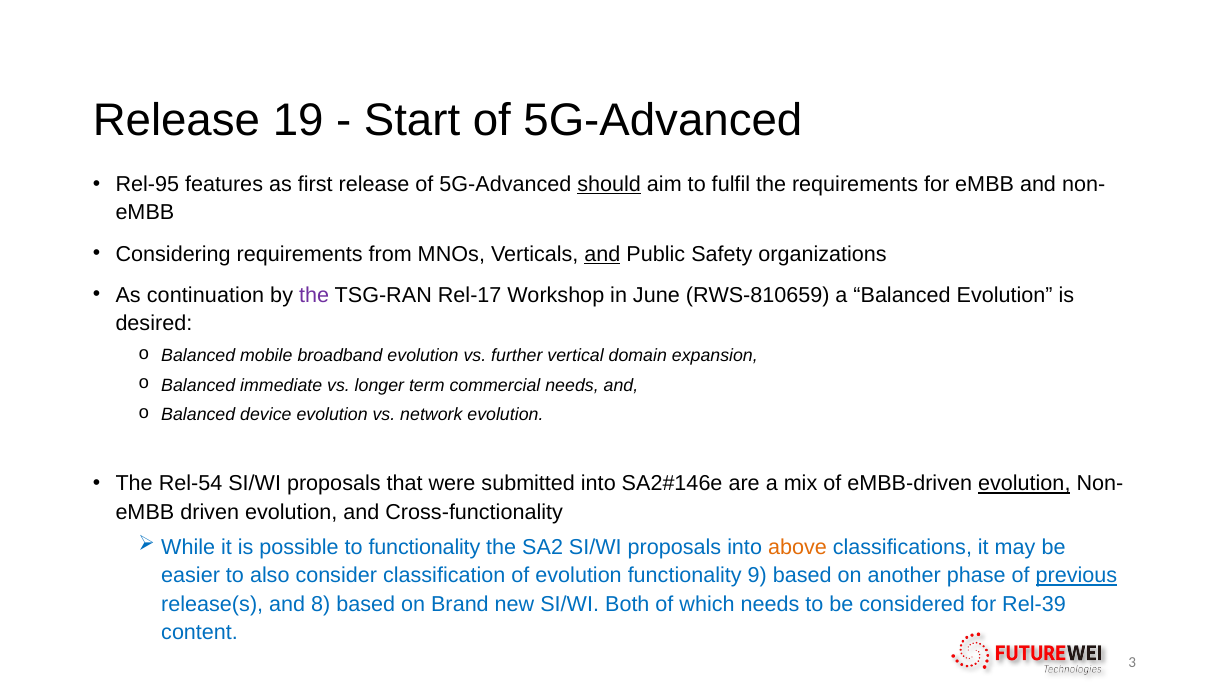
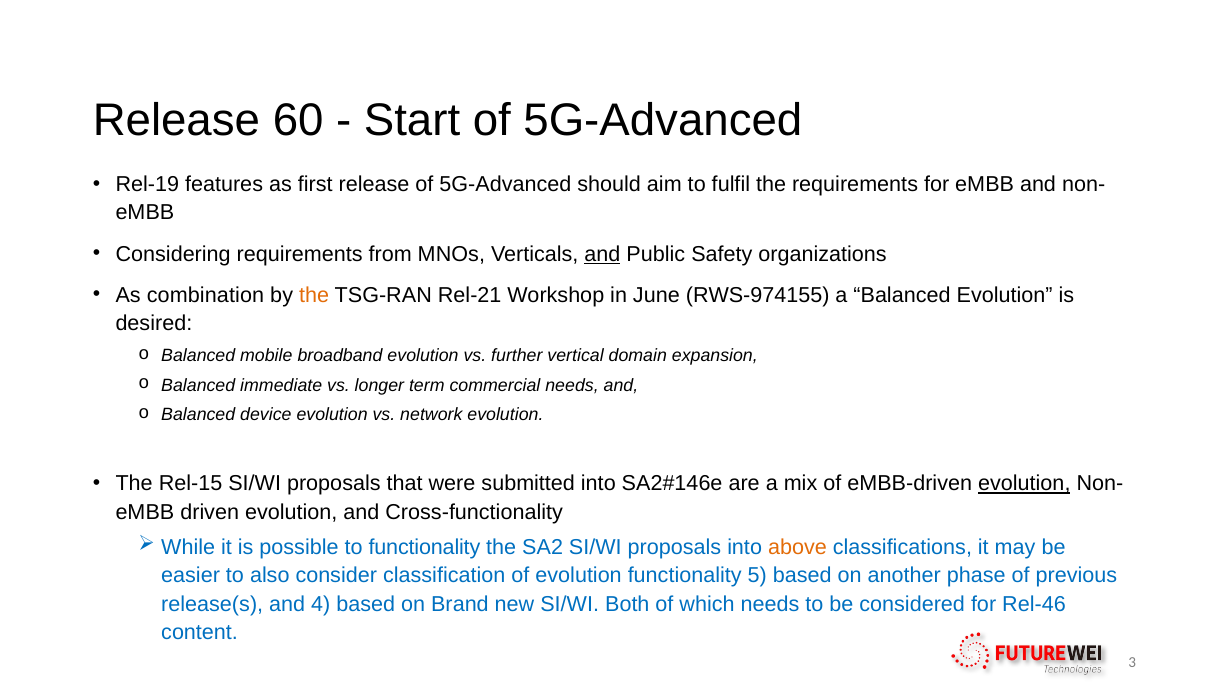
19: 19 -> 60 (298, 120)
Rel-95: Rel-95 -> Rel-19 (147, 184)
should underline: present -> none (609, 184)
continuation: continuation -> combination (205, 295)
the colour: purple -> orange (314, 295)
Rel-17: Rel-17 -> Rel-21 (470, 295)
RWS-810659: RWS-810659 -> RWS-974155 (758, 295)
Rel-54: Rel-54 -> Rel-15 (191, 484)
9: 9 -> 5 (757, 575)
previous underline: present -> none (1076, 575)
8: 8 -> 4 (321, 604)
Rel-39: Rel-39 -> Rel-46 (1034, 604)
